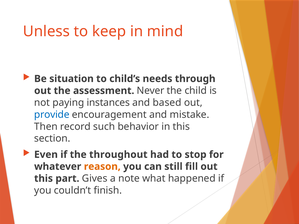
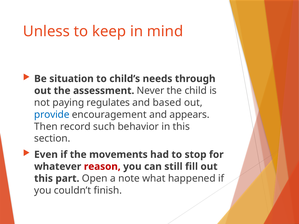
instances: instances -> regulates (108, 103)
mistake: mistake -> appears (190, 115)
throughout: throughout -> movements (118, 155)
reason colour: orange -> red (102, 167)
Gives: Gives -> Open (95, 179)
